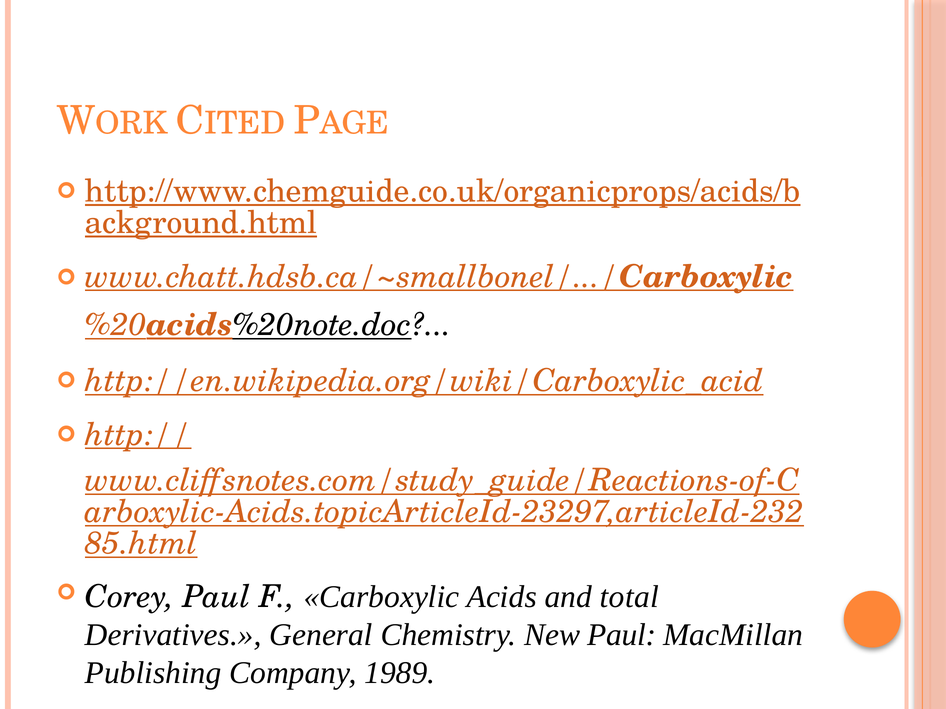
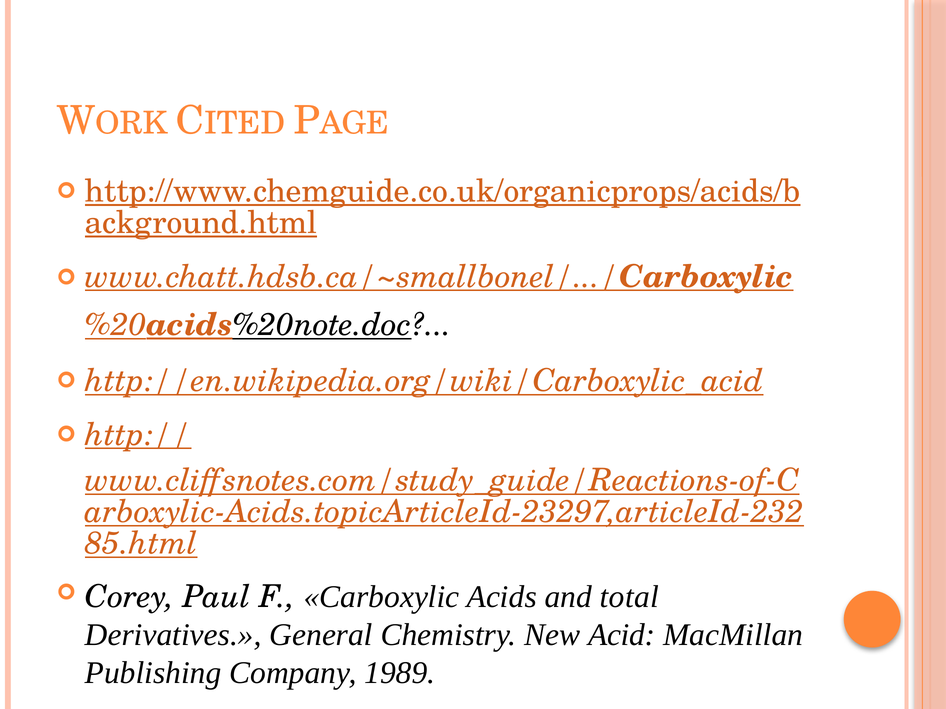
New Paul: Paul -> Acid (622, 635)
